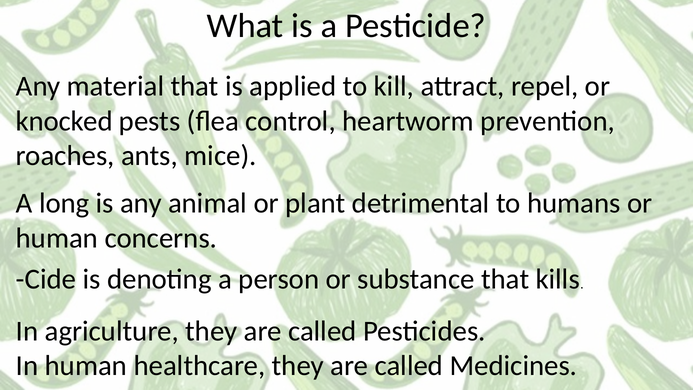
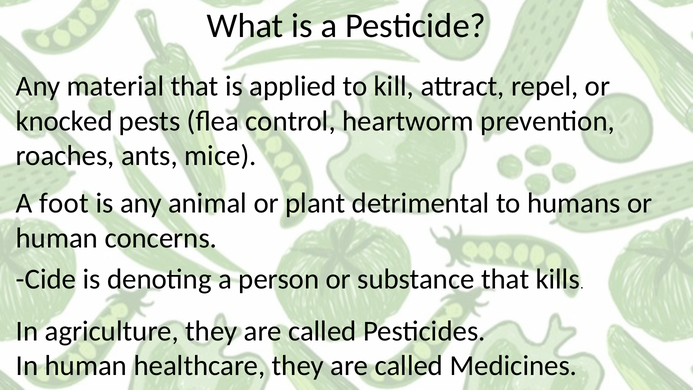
long: long -> foot (64, 203)
